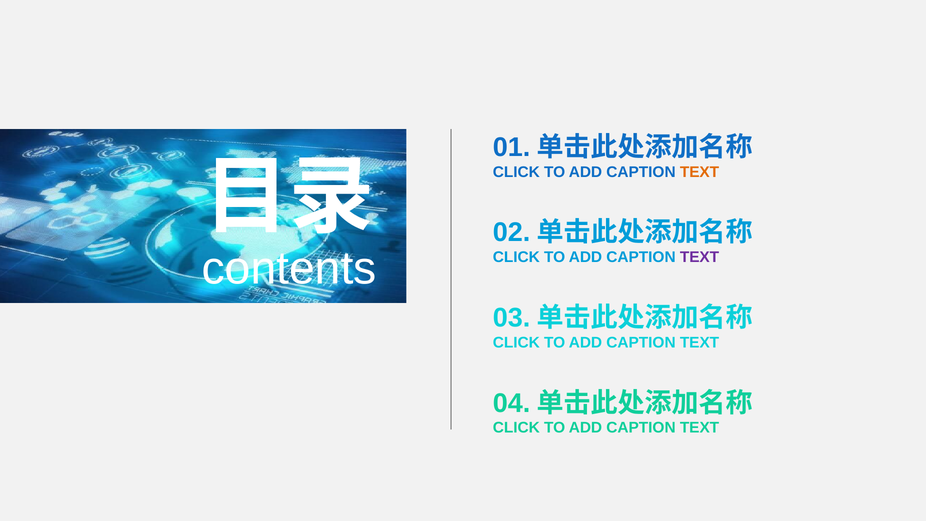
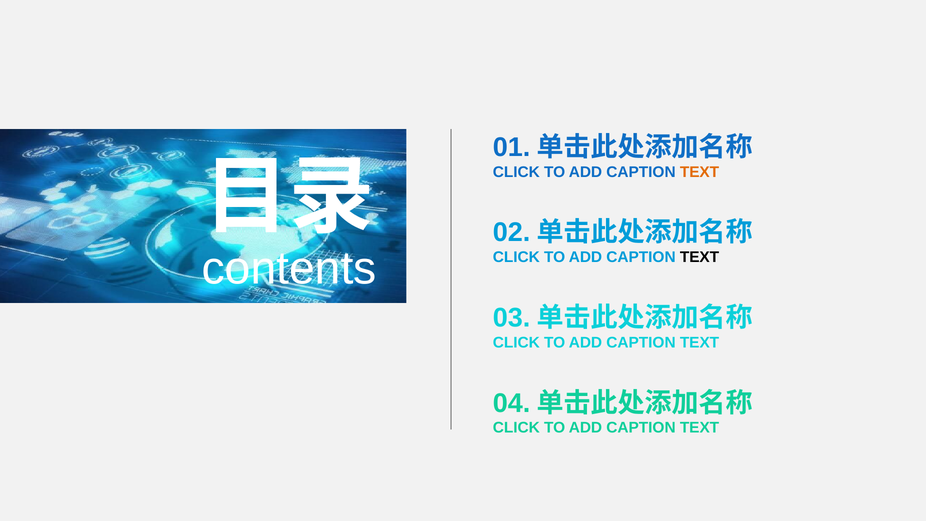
TEXT colour: purple -> black (700, 257)
